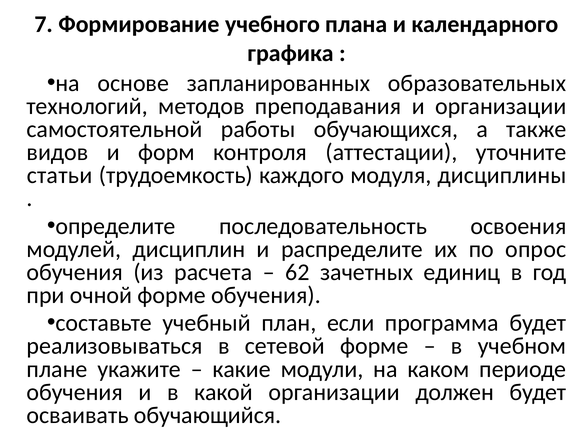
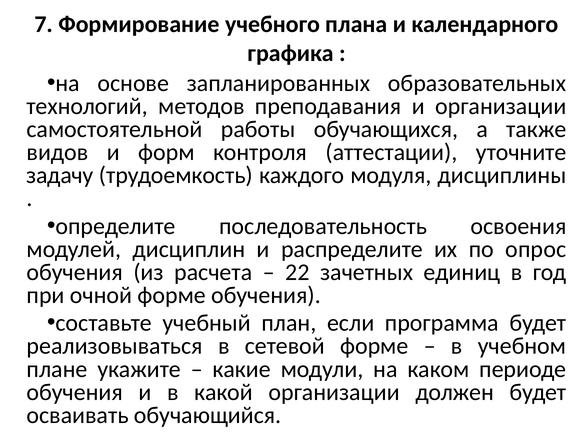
статьи: статьи -> задачу (60, 175)
62: 62 -> 22 (297, 272)
